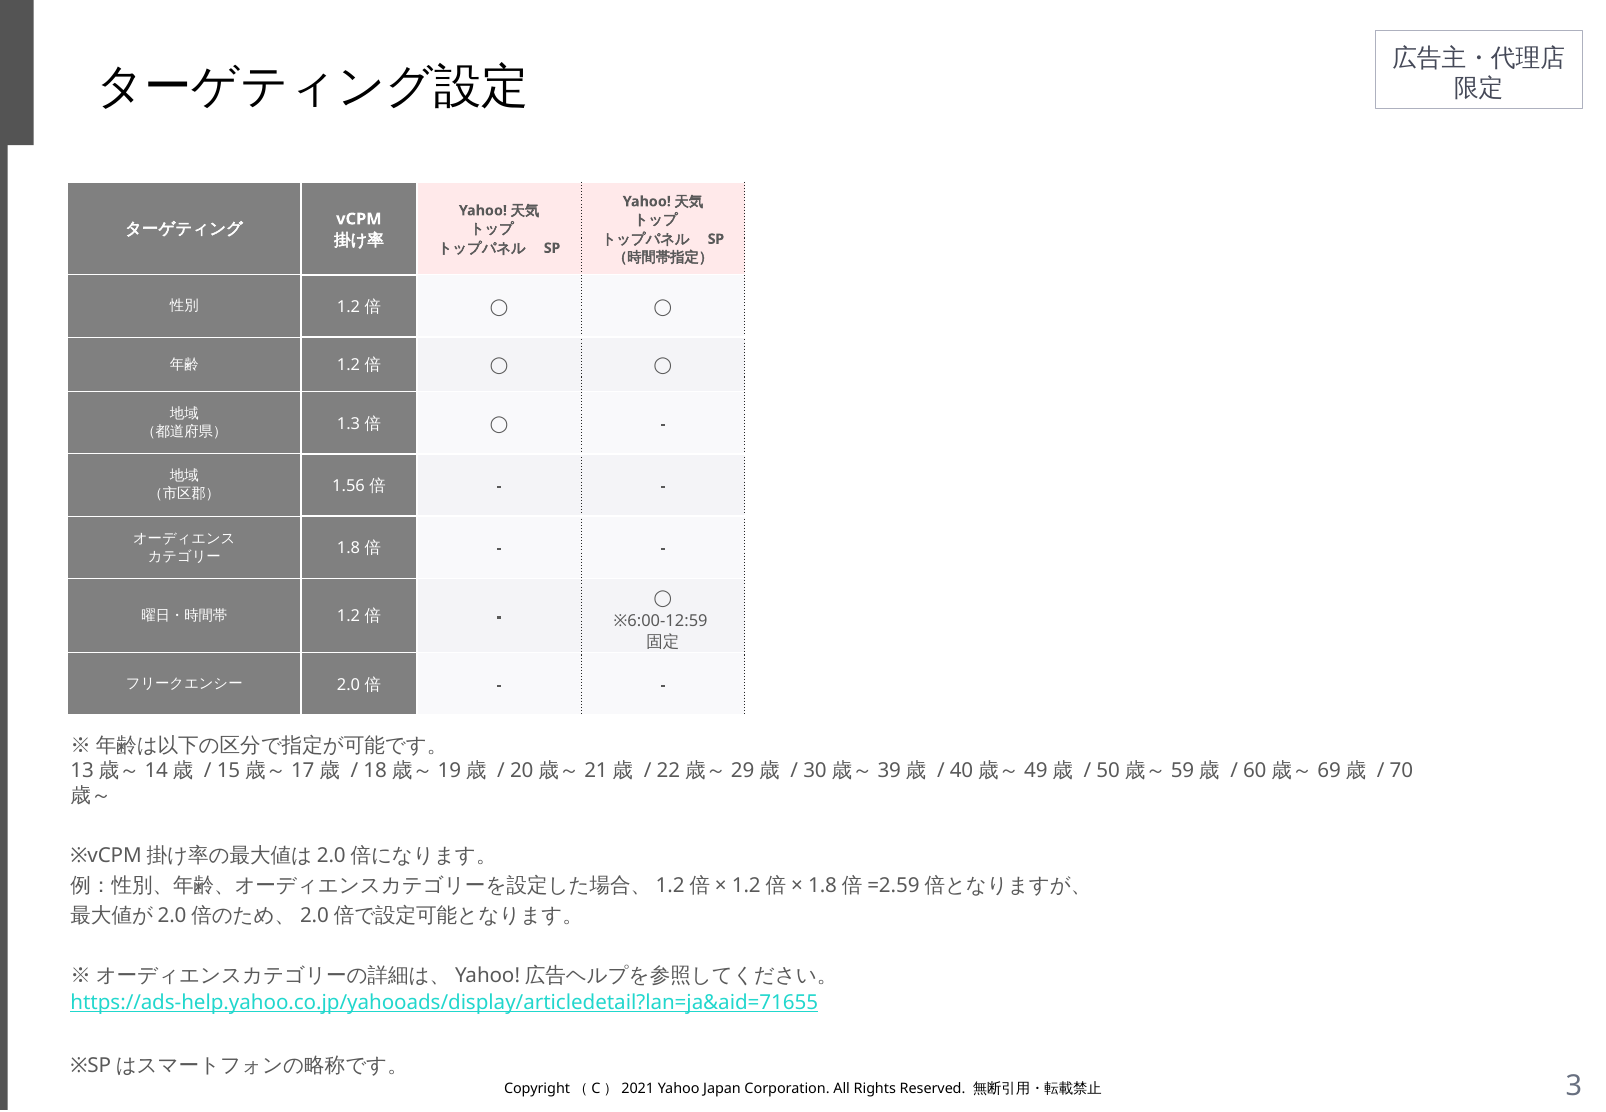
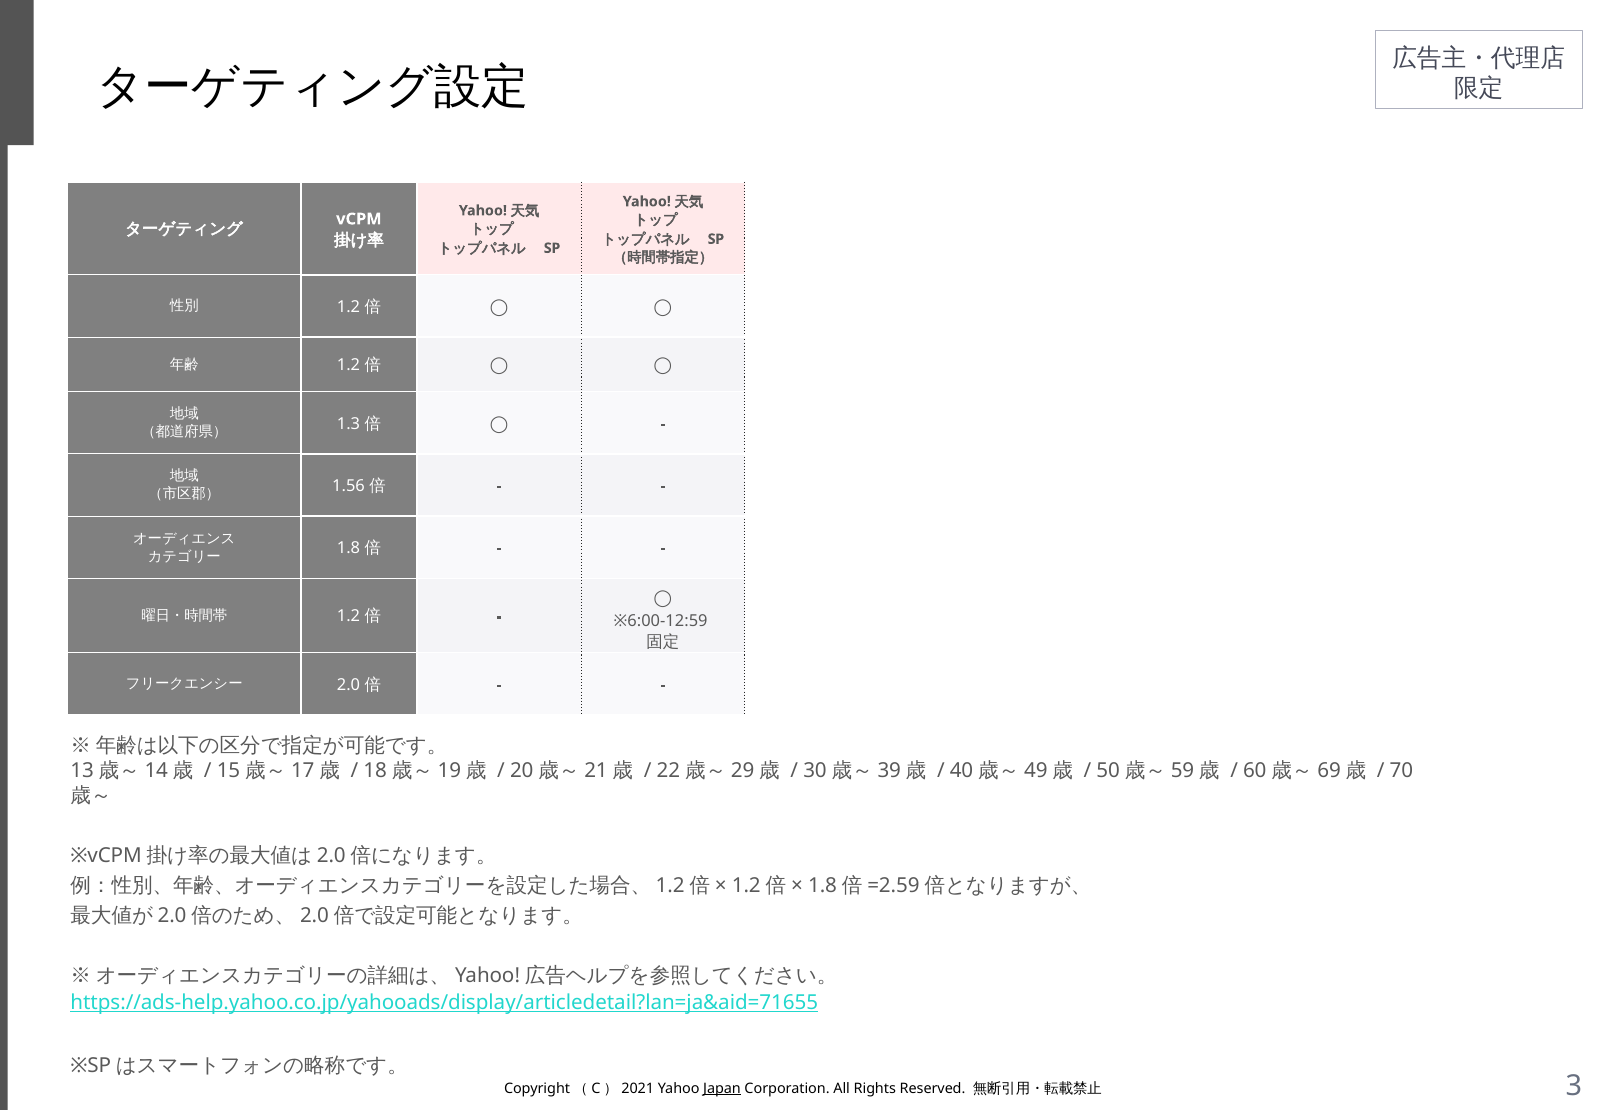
Japan underline: none -> present (722, 1088)
